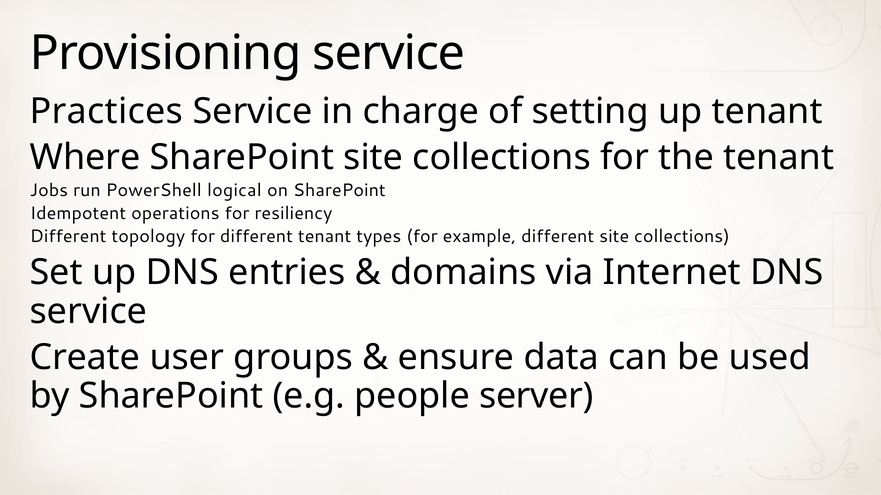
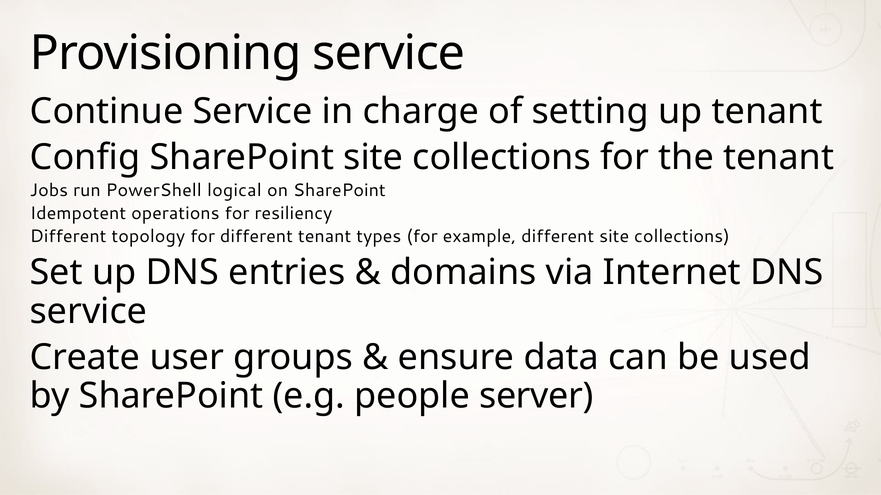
Practices: Practices -> Continue (107, 112)
Where: Where -> Config (85, 158)
